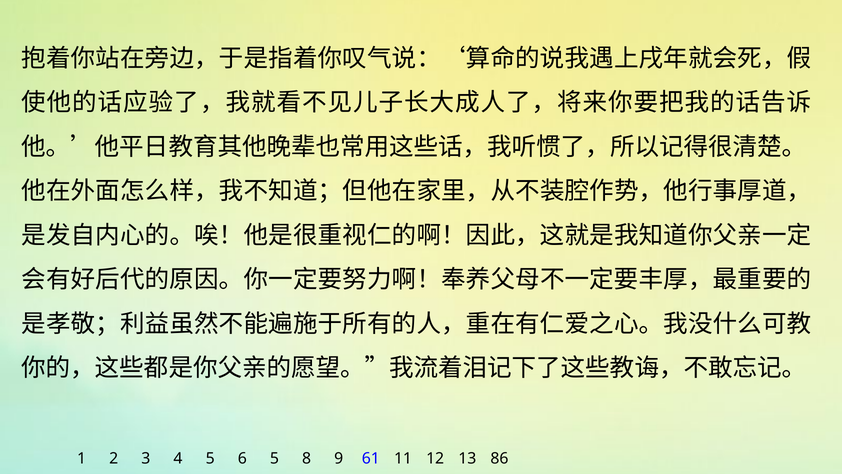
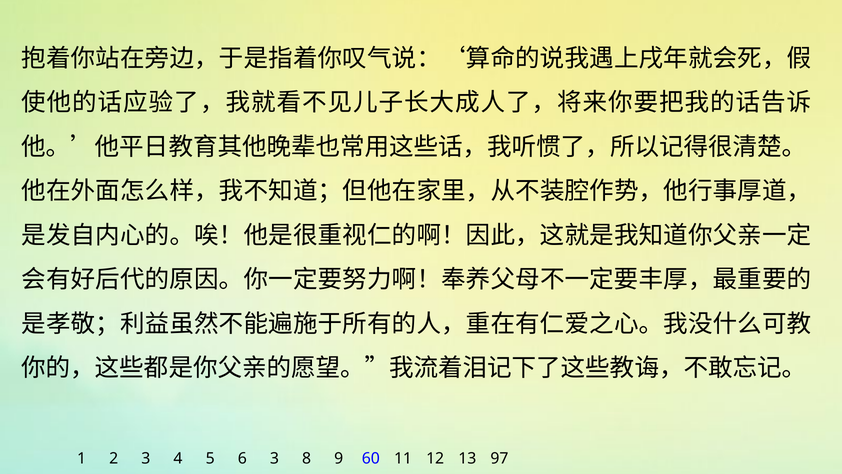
6 5: 5 -> 3 (274, 458)
61: 61 -> 60 (371, 458)
86: 86 -> 97 (499, 458)
